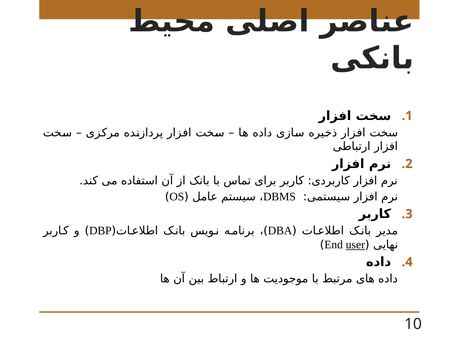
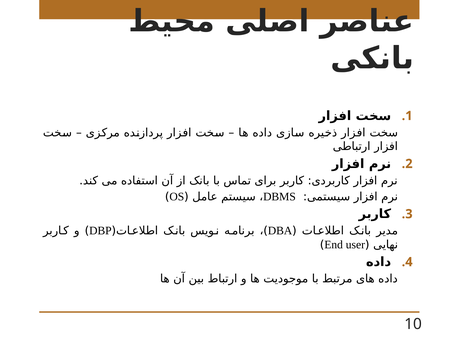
user underline: present -> none (355, 245)
